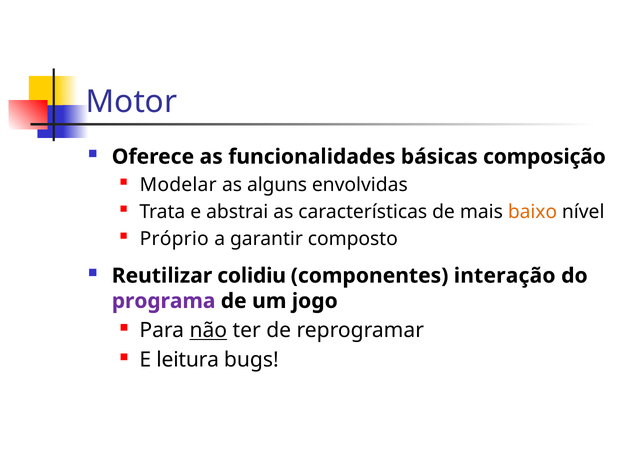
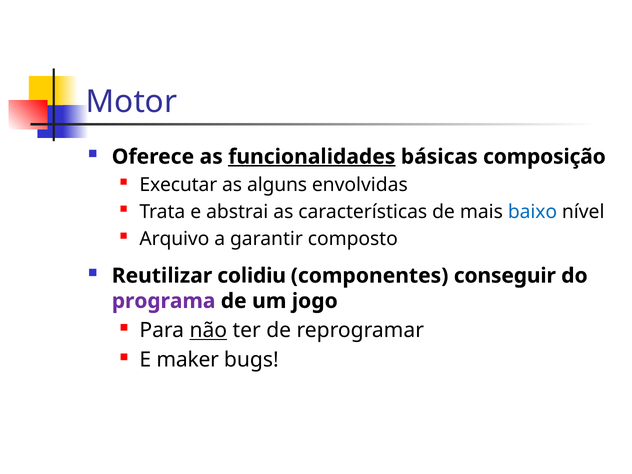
funcionalidades underline: none -> present (312, 157)
Modelar: Modelar -> Executar (178, 185)
baixo colour: orange -> blue (532, 212)
Próprio: Próprio -> Arquivo (174, 239)
interação: interação -> conseguir (505, 276)
leitura: leitura -> maker (188, 360)
